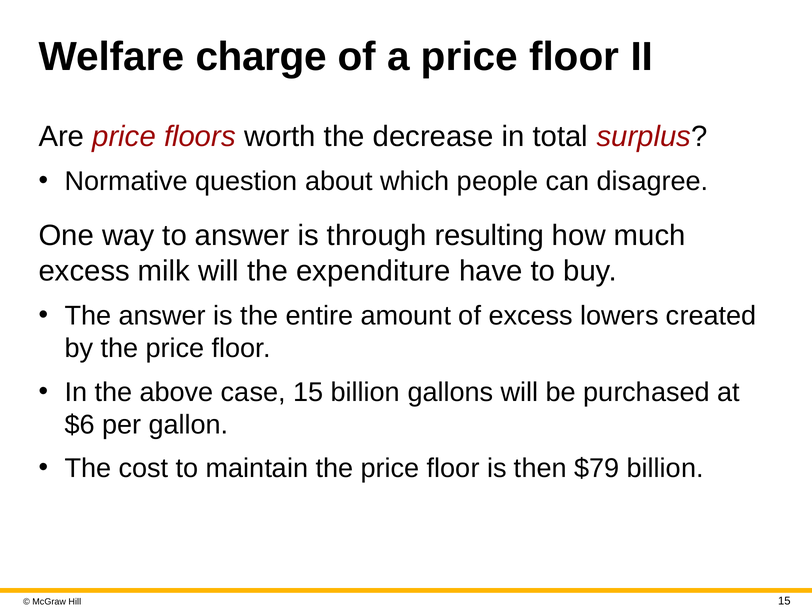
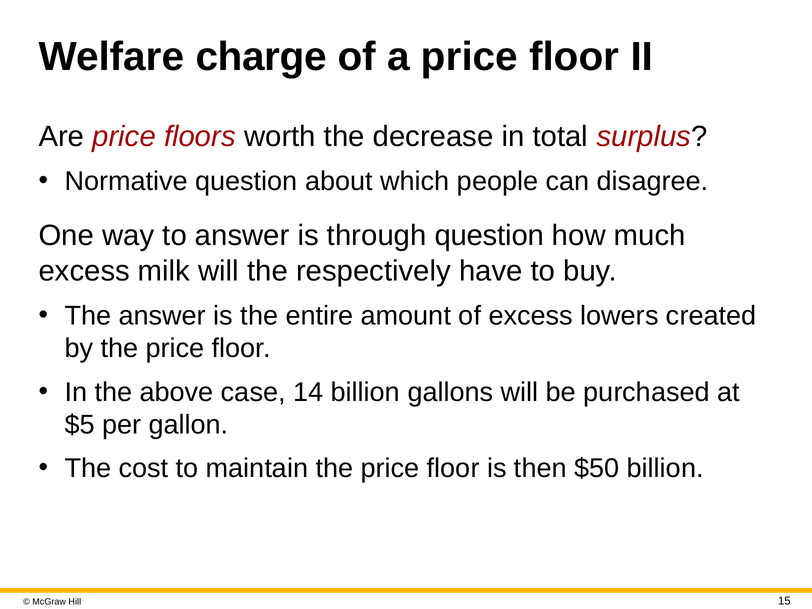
through resulting: resulting -> question (489, 236)
expenditure: expenditure -> respectively (373, 271)
case 15: 15 -> 14 (308, 392)
$6: $6 -> $5 (80, 425)
$79: $79 -> $50 (597, 468)
